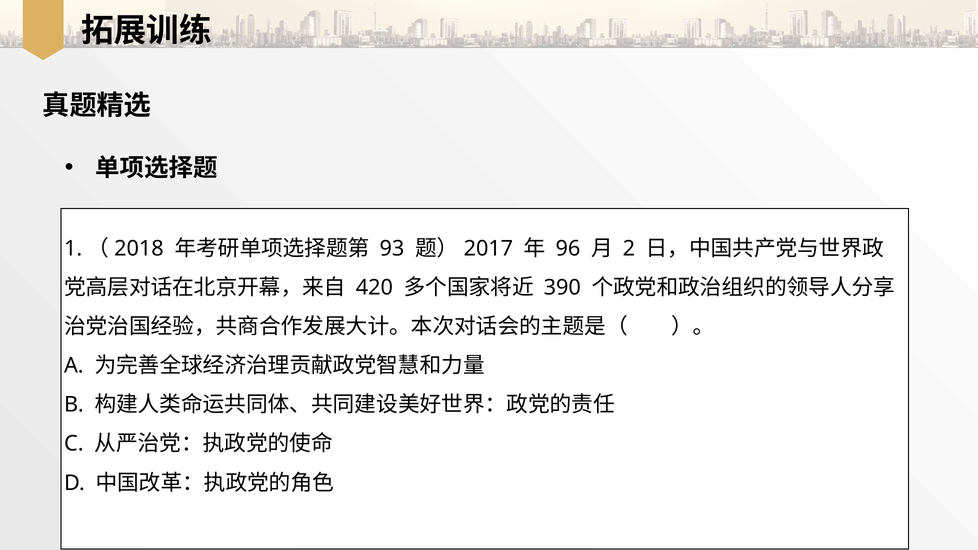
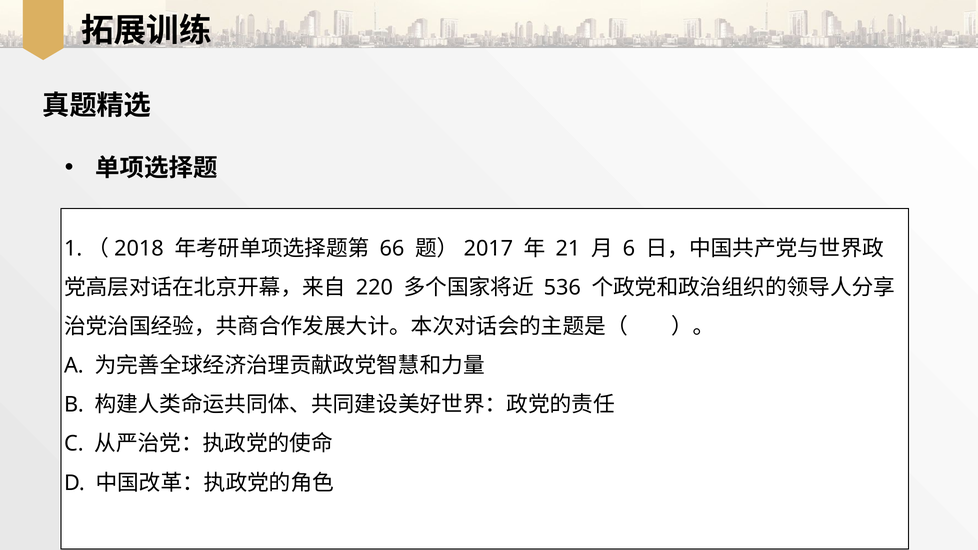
93: 93 -> 66 (392, 248)
96: 96 -> 21 (568, 248)
2: 2 -> 6 (629, 248)
420: 420 -> 220 (374, 288)
390: 390 -> 536 (562, 288)
